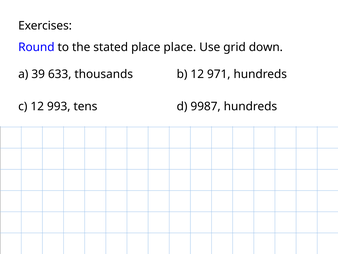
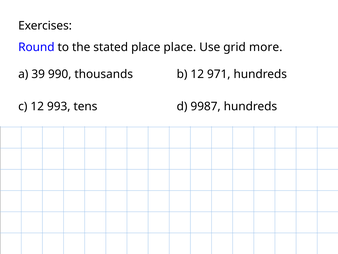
down: down -> more (266, 47)
633: 633 -> 990 (60, 74)
